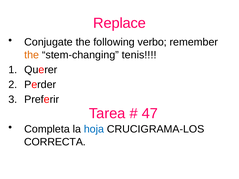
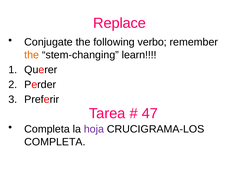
tenis: tenis -> learn (139, 55)
hoja colour: blue -> purple (94, 129)
CORRECTA: CORRECTA -> COMPLETA (55, 142)
